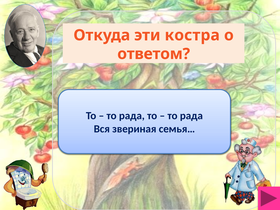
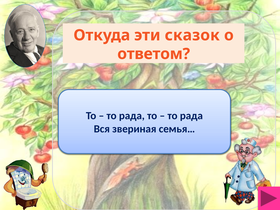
костра: костра -> сказок (192, 35)
